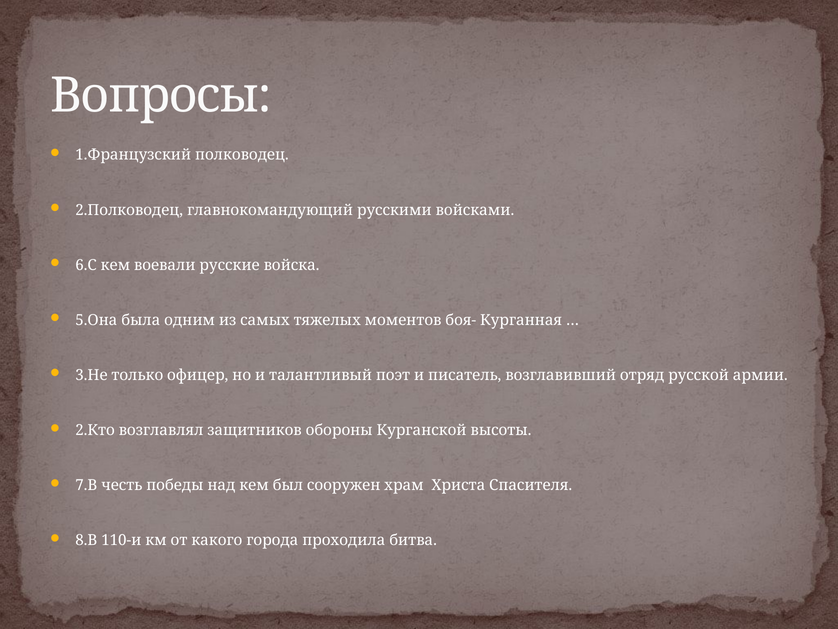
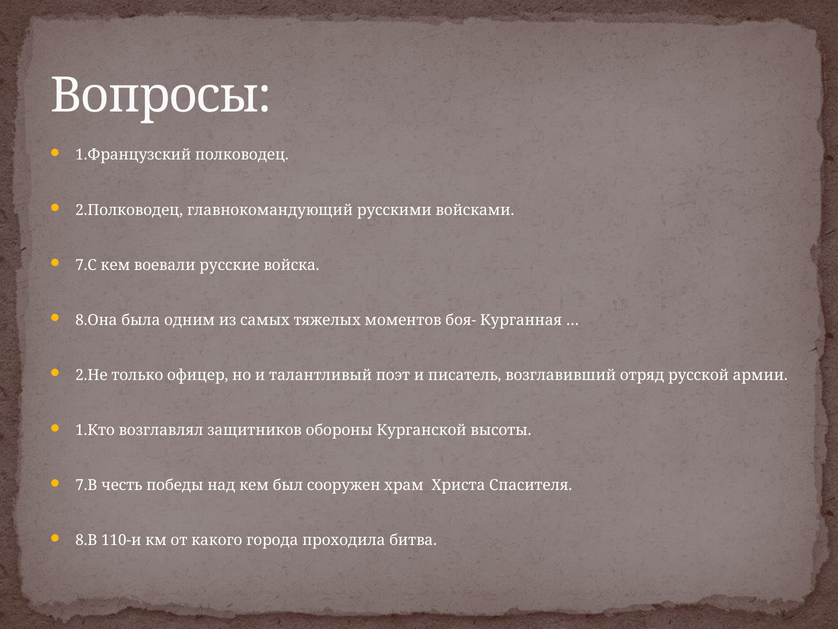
6.С: 6.С -> 7.С (86, 265)
5.Она: 5.Она -> 8.Она (96, 320)
3.Не: 3.Не -> 2.Не (91, 375)
2.Кто: 2.Кто -> 1.Кто (95, 430)
